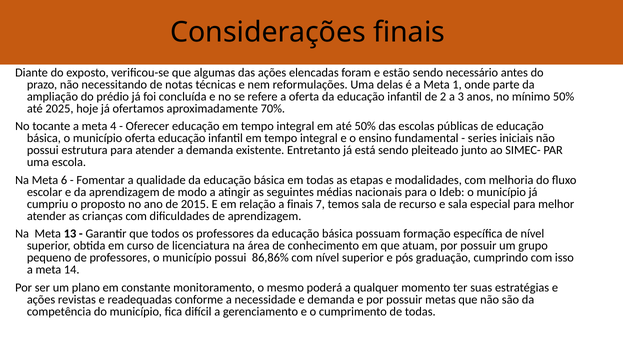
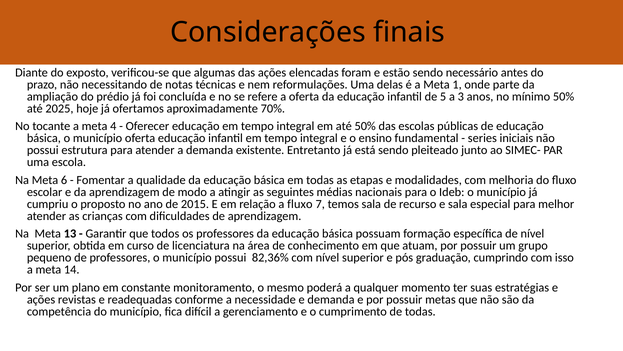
2: 2 -> 5 (443, 96)
a finais: finais -> fluxo (300, 204)
86,86%: 86,86% -> 82,36% (270, 257)
